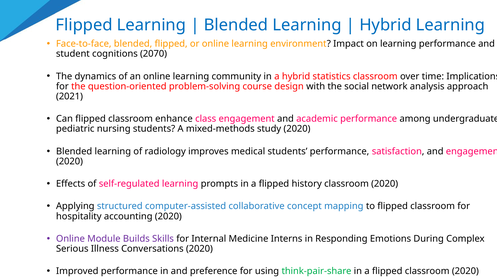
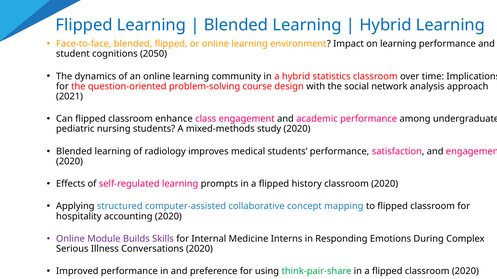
2070: 2070 -> 2050 (154, 54)
